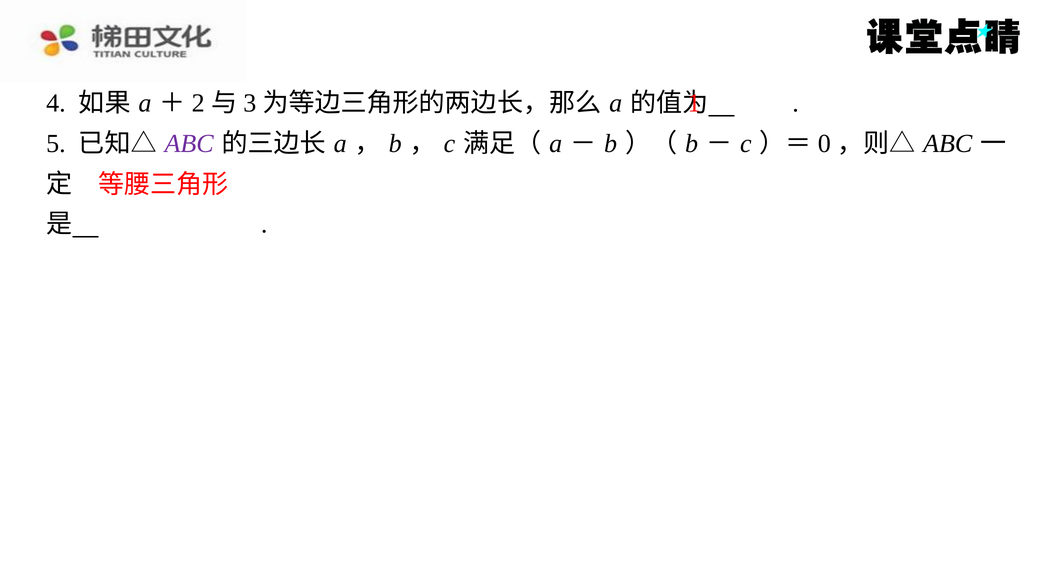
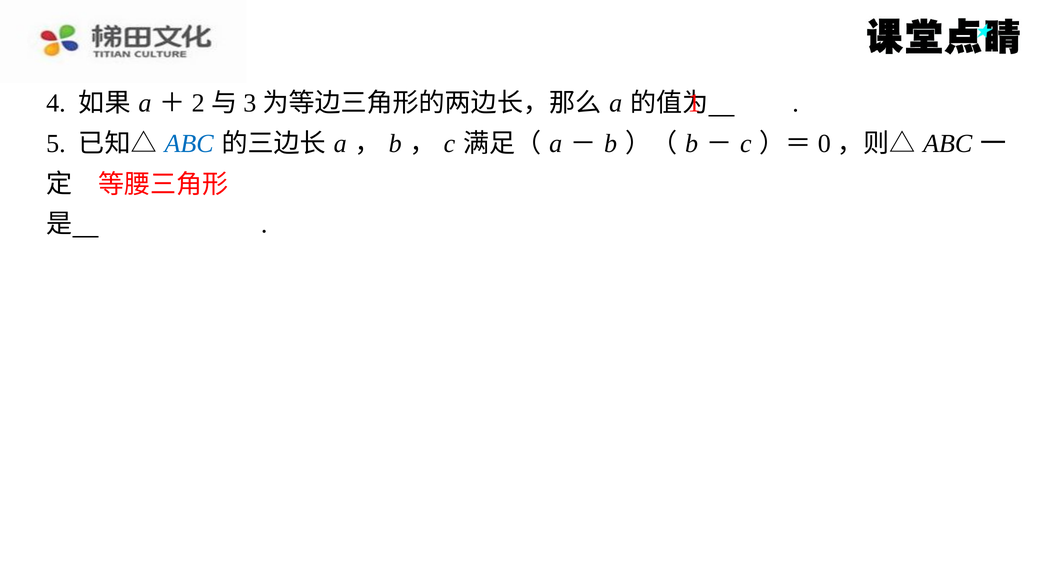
ABC colour: purple -> blue (189, 144)
